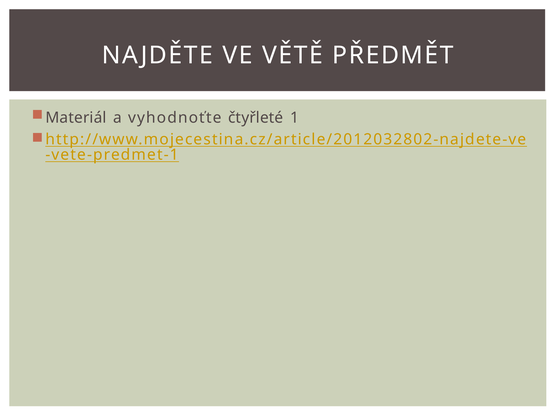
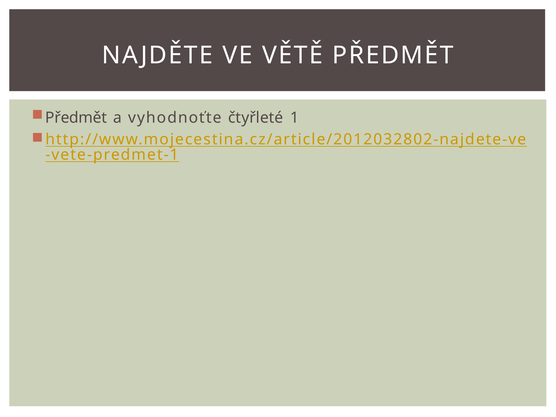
Materiál: Materiál -> Předmět (76, 118)
